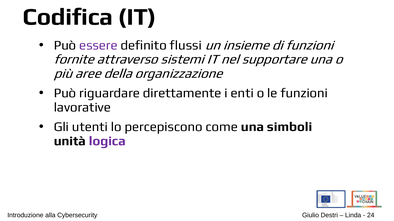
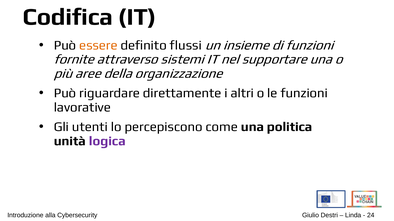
essere colour: purple -> orange (98, 45)
enti: enti -> altri (242, 93)
simboli: simboli -> politica (290, 127)
